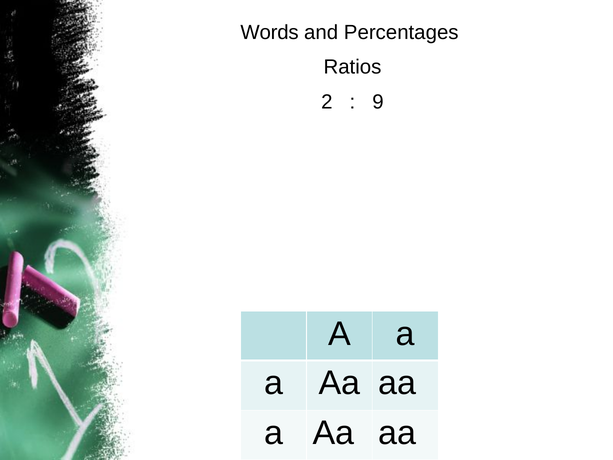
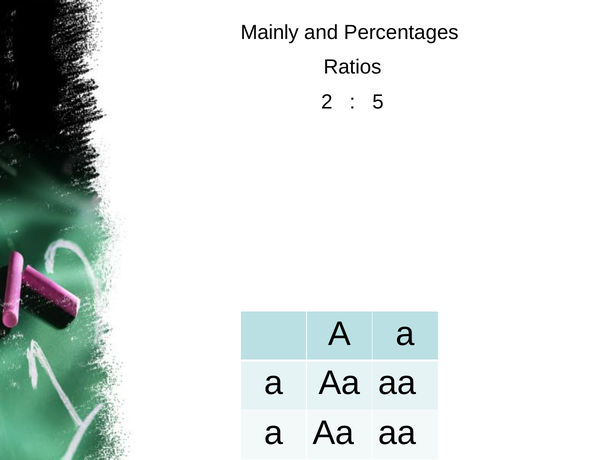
Words: Words -> Mainly (270, 32)
9: 9 -> 5 (378, 102)
